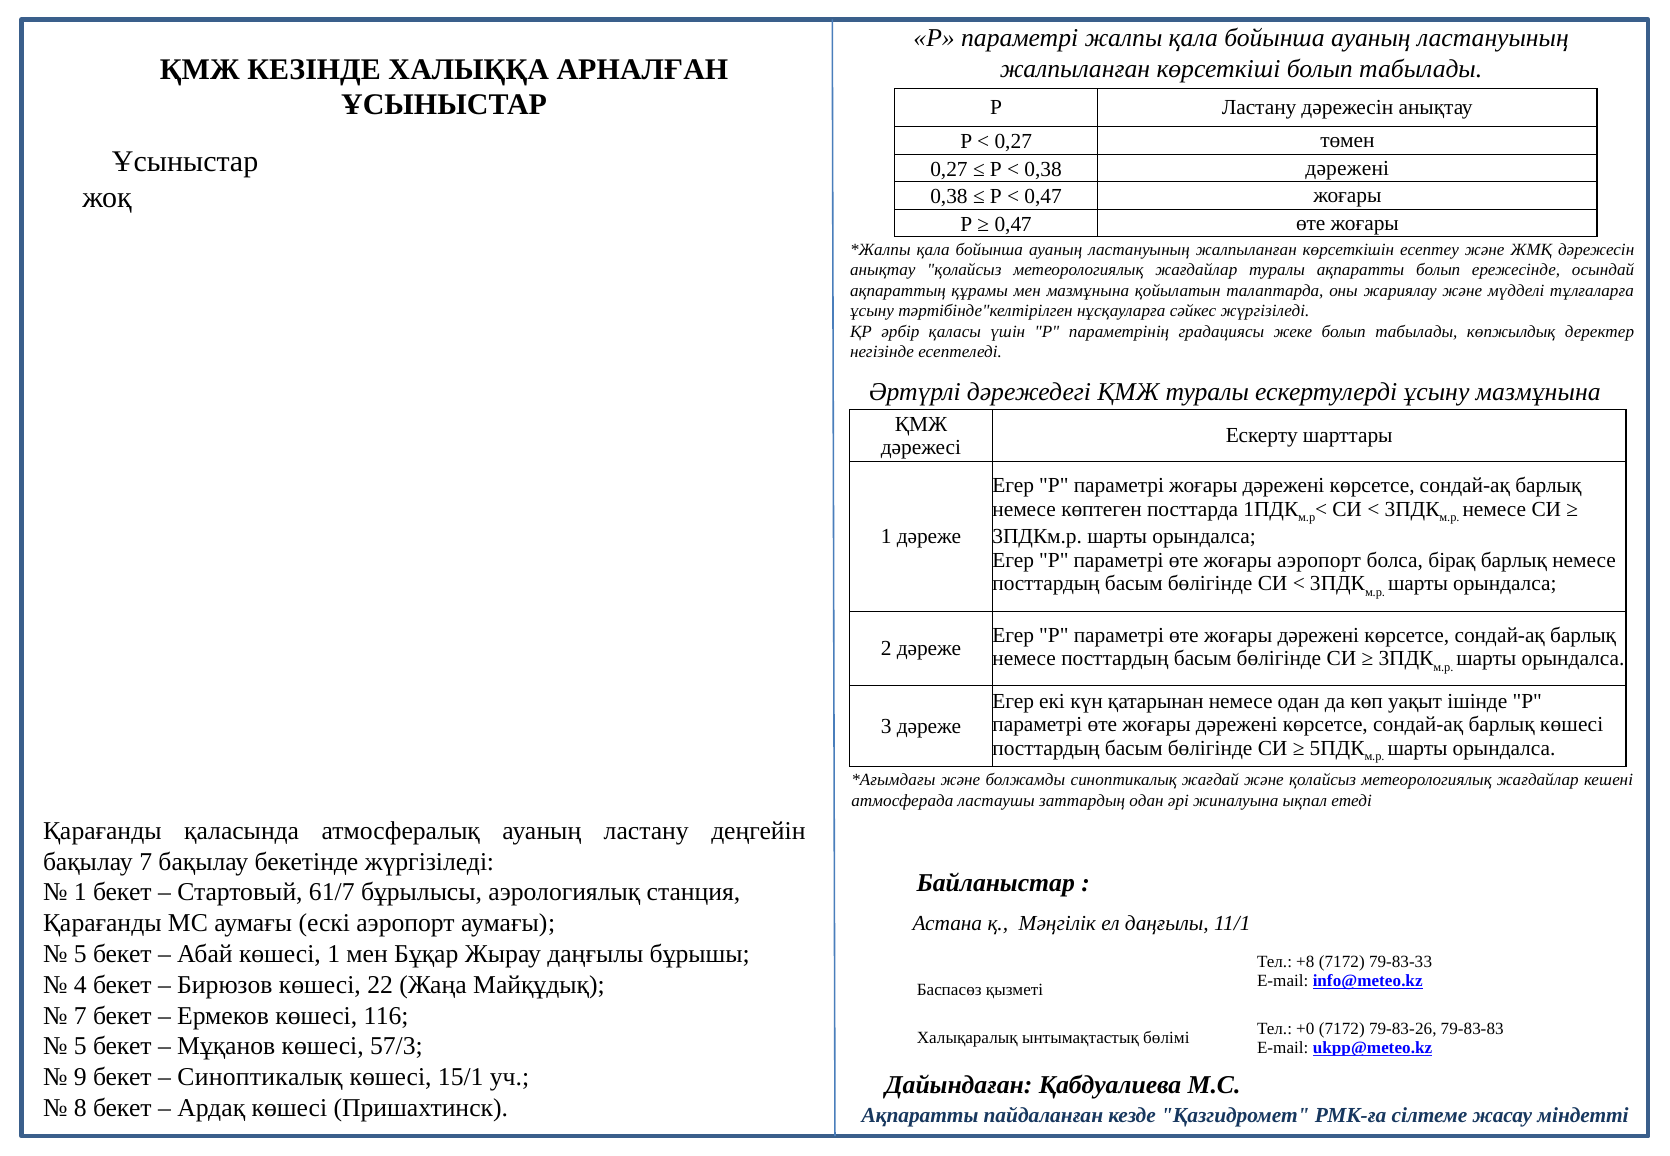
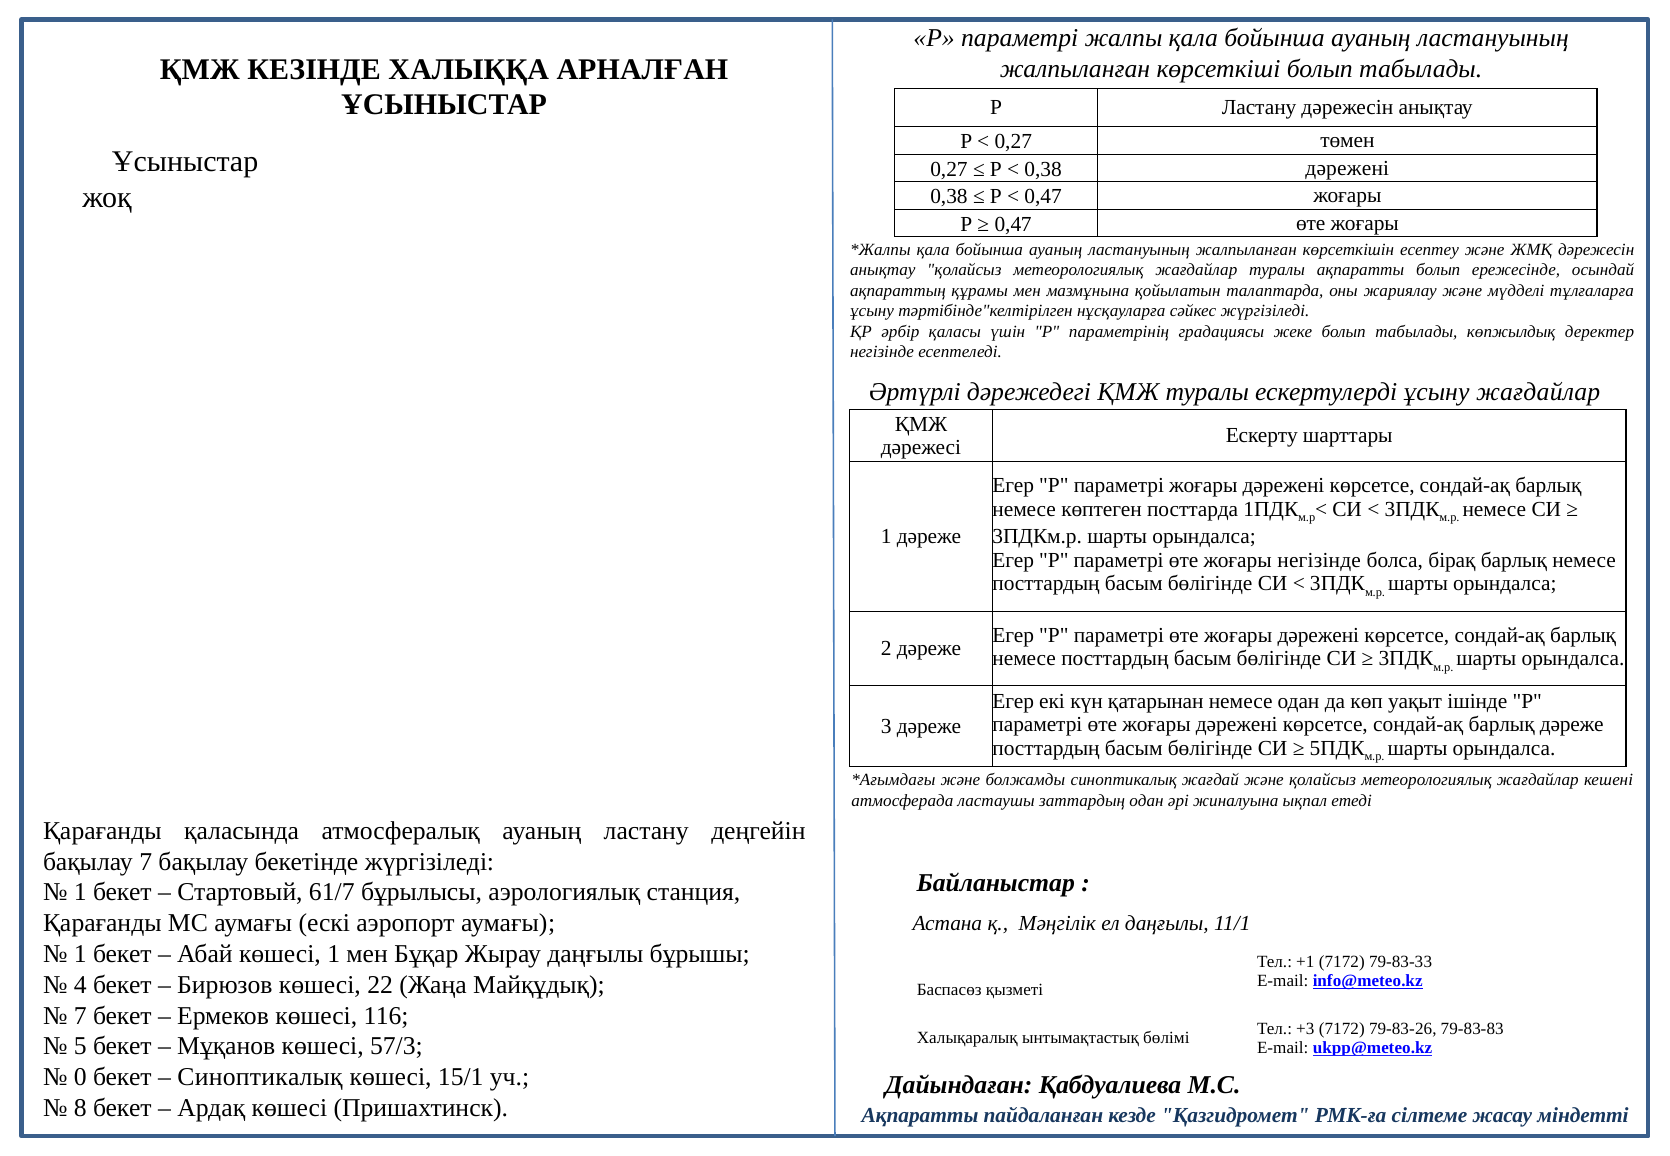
ұсыну мазмұнына: мазмұнына -> жағдайлар (1538, 392)
жоғары аэропорт: аэропорт -> негізінде (1319, 560)
барлық көшесі: көшесі -> дәреже (1572, 725)
5: 5 -> 1 (80, 954)
+8: +8 -> +1 (1305, 962)
+0: +0 -> +3 (1305, 1029)
9: 9 -> 0 (80, 1077)
